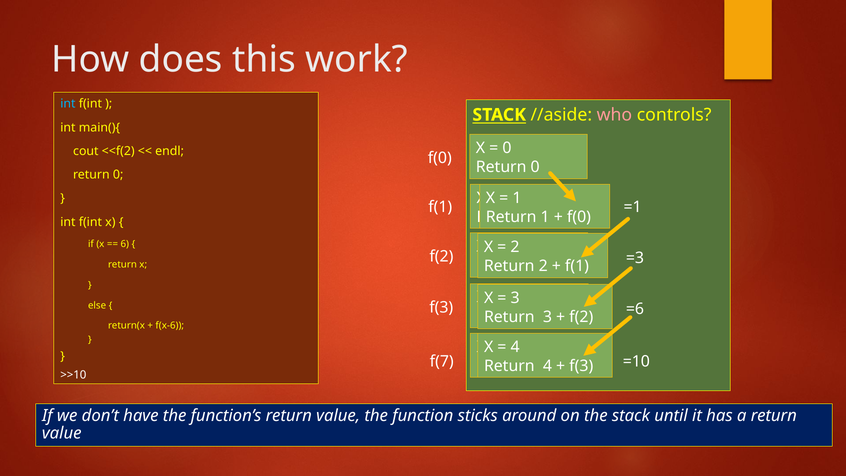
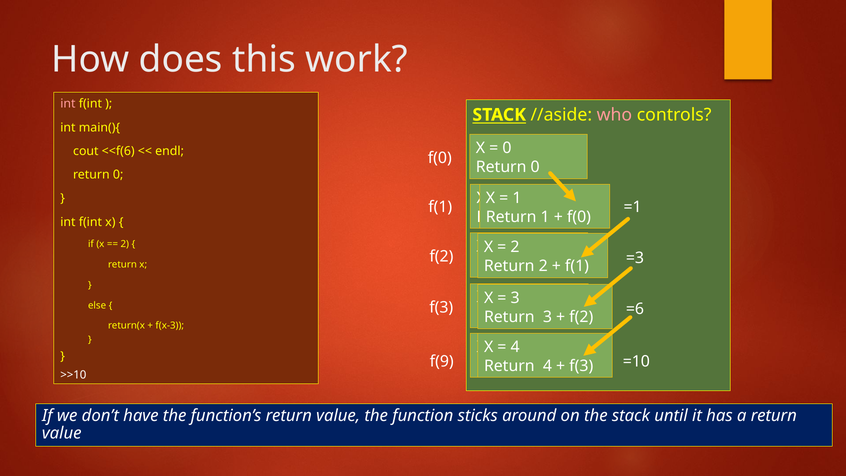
int colour: light blue -> pink (68, 104)
<<f(2: <<f(2 -> <<f(6 (118, 151)
6: 6 -> 2 (125, 244)
f(x-6: f(x-6 -> f(x-3 (170, 326)
f(7: f(7 -> f(9 (442, 361)
